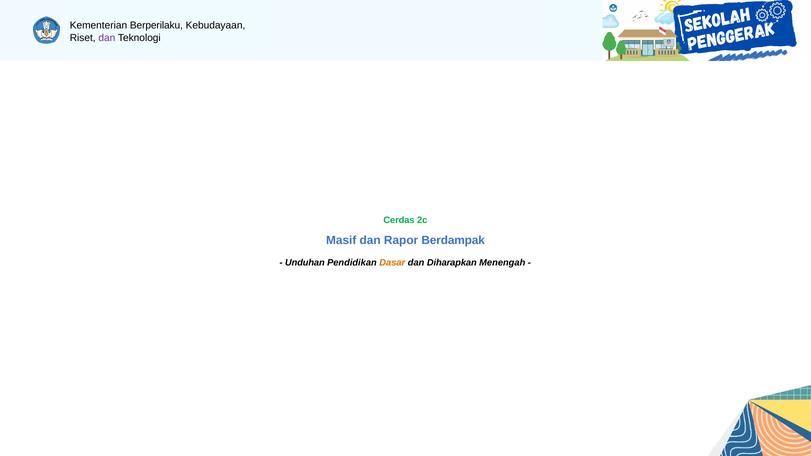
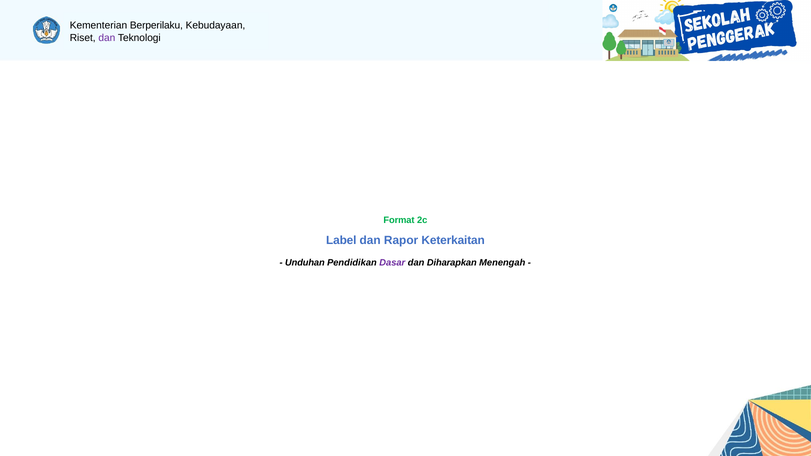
Cerdas: Cerdas -> Format (399, 220)
Masif: Masif -> Label (341, 240)
Berdampak: Berdampak -> Keterkaitan (453, 240)
Dasar colour: orange -> purple (392, 263)
